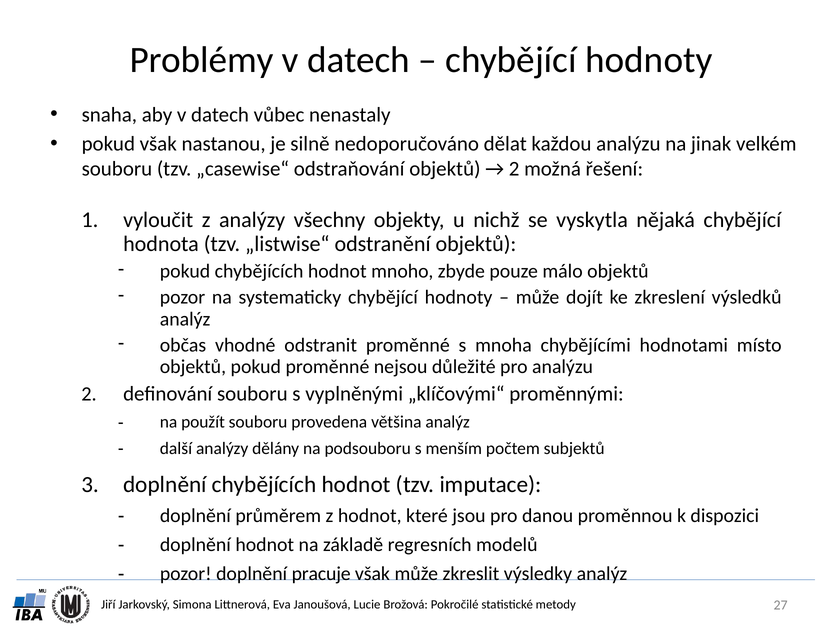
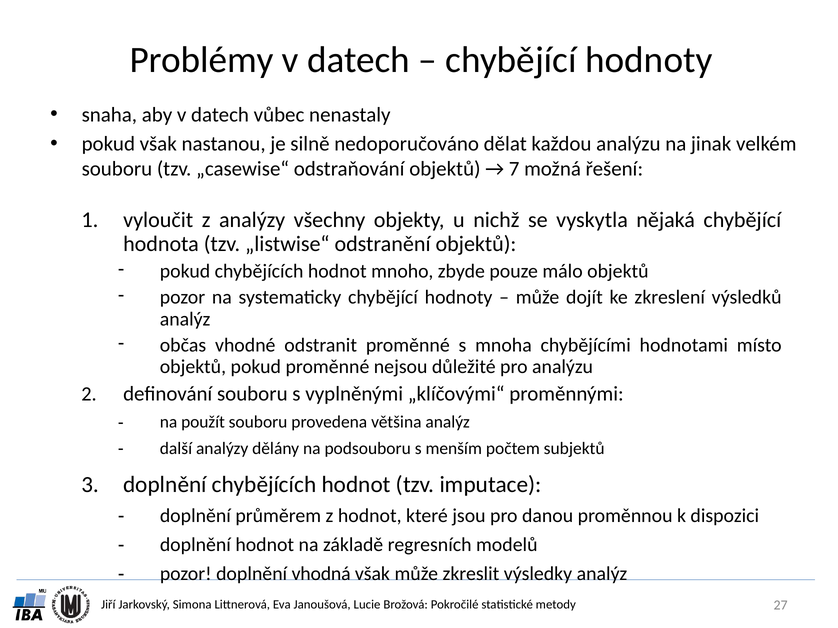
2: 2 -> 7 (514, 169)
pracuje: pracuje -> vhodná (321, 574)
